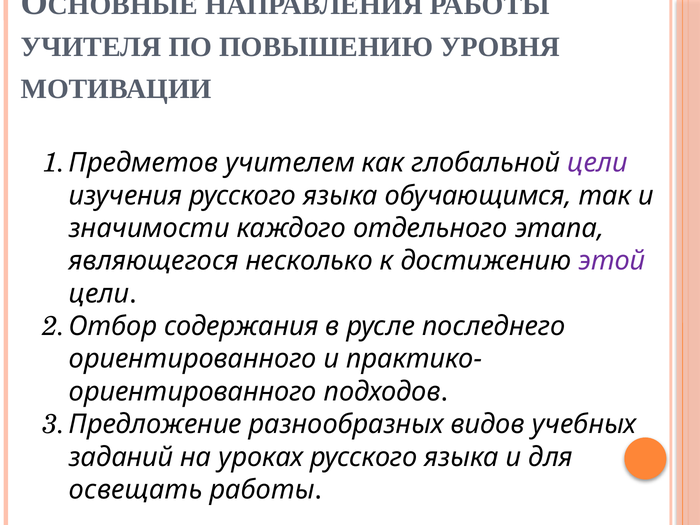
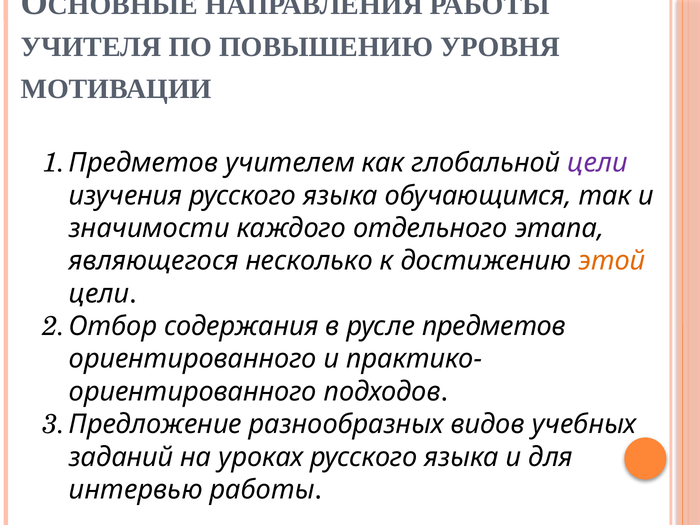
этой colour: purple -> orange (612, 261)
русле последнего: последнего -> предметов (494, 326)
освещать: освещать -> интервью (136, 490)
